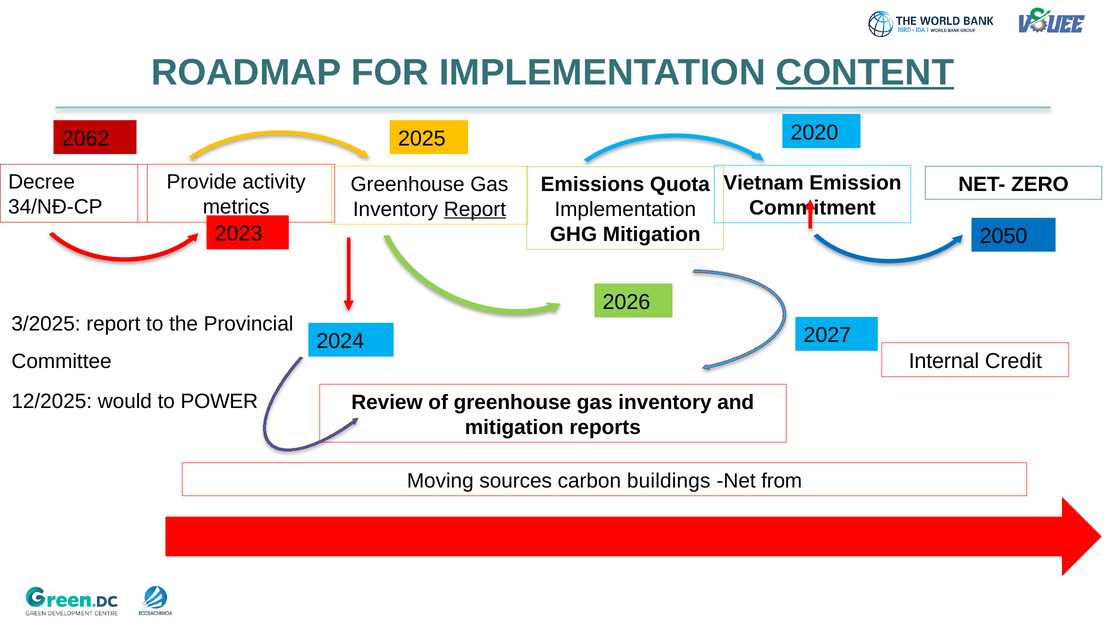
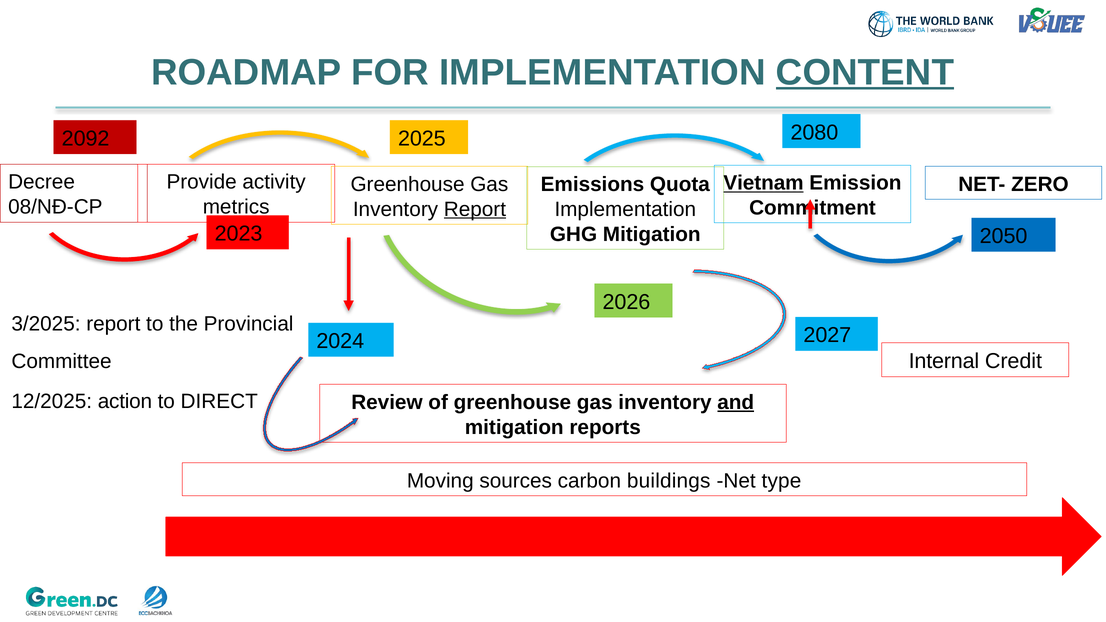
2020: 2020 -> 2080 (814, 133)
2062: 2062 -> 2092 (86, 139)
Vietnam underline: none -> present (764, 183)
34/NĐ-CP: 34/NĐ-CP -> 08/NĐ-CP (55, 207)
would: would -> action (125, 402)
POWER: POWER -> DIRECT (219, 402)
and underline: none -> present (736, 402)
from: from -> type (781, 481)
